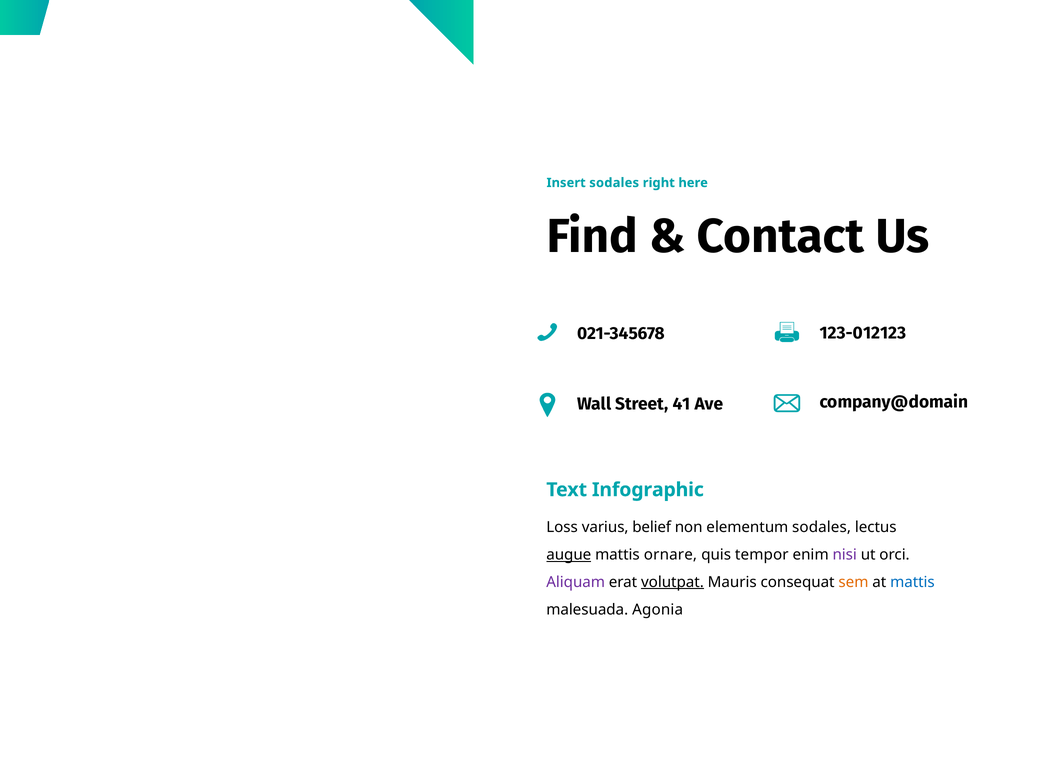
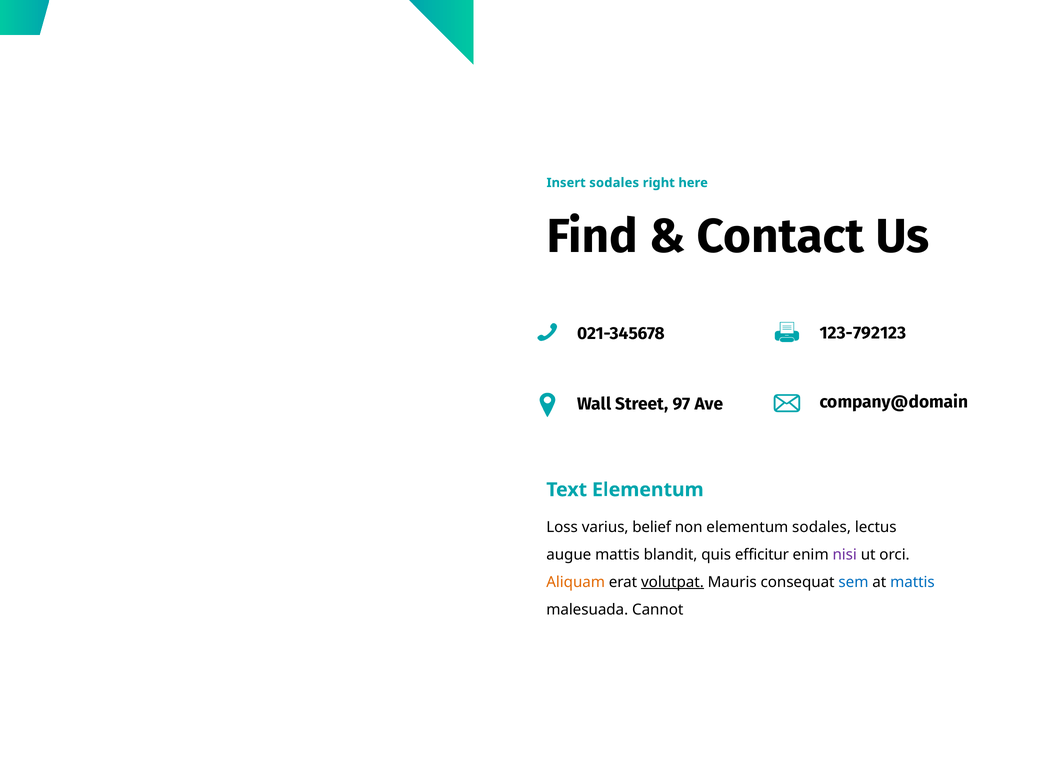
123-012123: 123-012123 -> 123-792123 (863, 333)
41: 41 -> 97 (682, 404)
Text Infographic: Infographic -> Elementum (648, 490)
augue underline: present -> none (569, 555)
ornare: ornare -> blandit (671, 555)
tempor: tempor -> efficitur (762, 555)
Aliquam colour: purple -> orange (576, 582)
sem colour: orange -> blue (853, 582)
Agonia: Agonia -> Cannot (658, 610)
